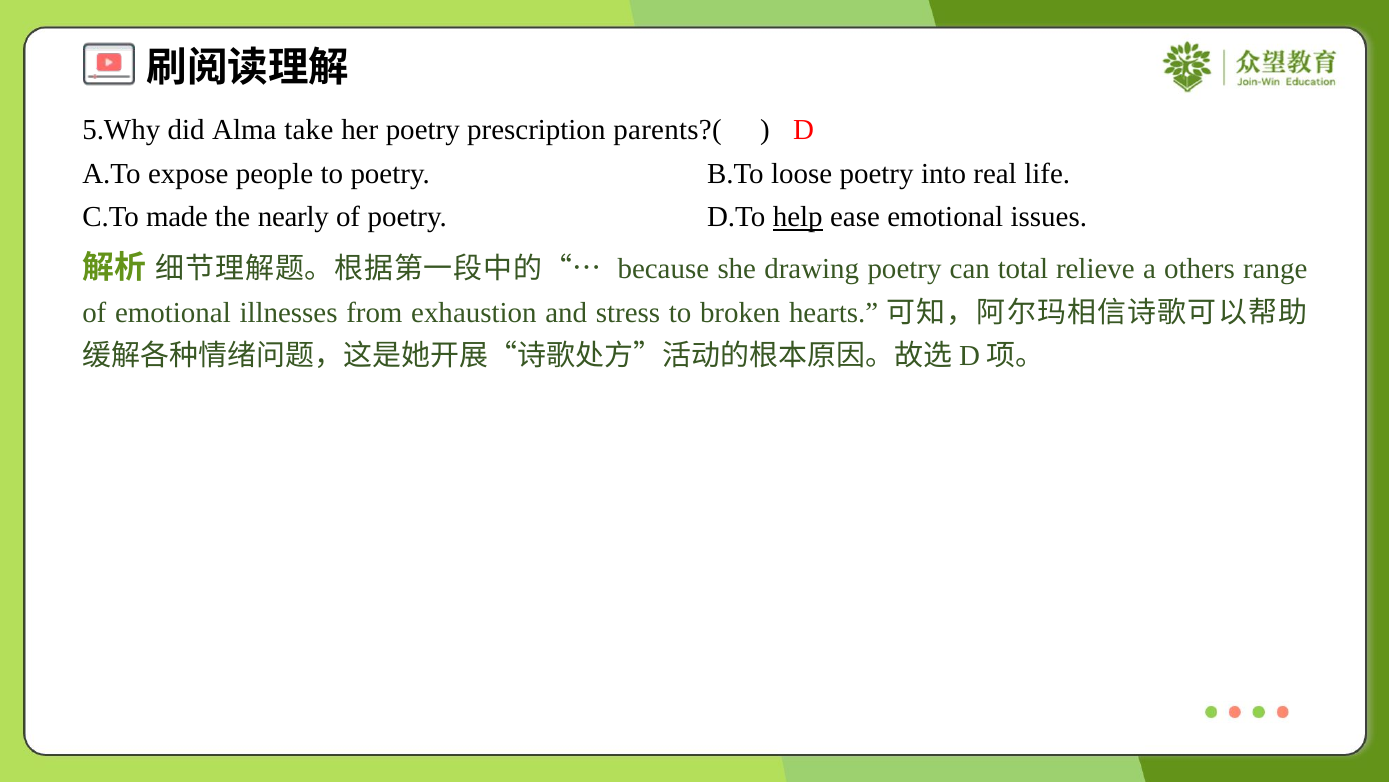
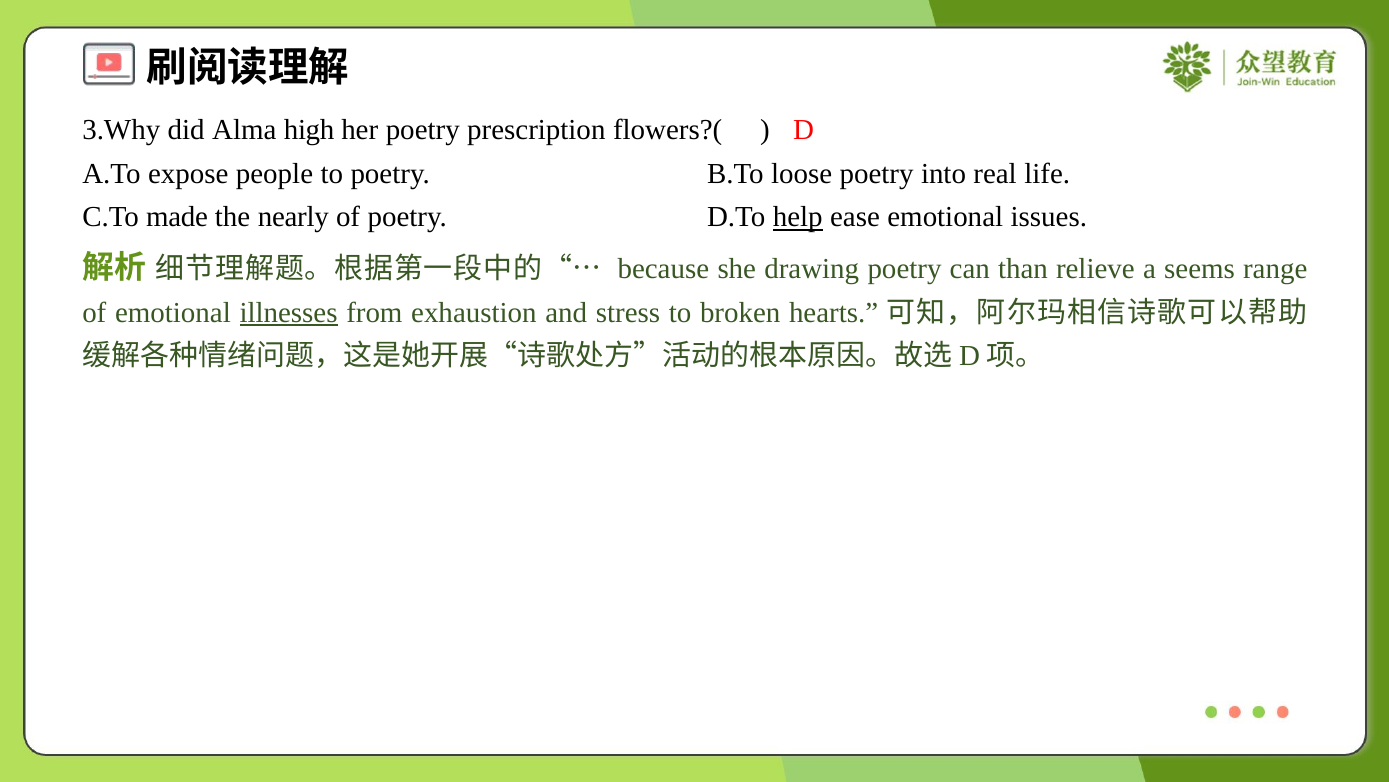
5.Why: 5.Why -> 3.Why (121, 130)
take: take -> high (309, 130)
parents?(: parents?( -> flowers?( (668, 130)
total: total -> than (1023, 268)
others: others -> seems (1200, 268)
illnesses underline: none -> present (289, 312)
